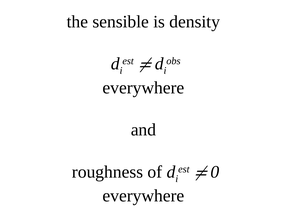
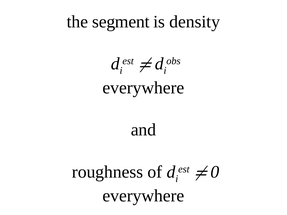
sensible: sensible -> segment (121, 22)
